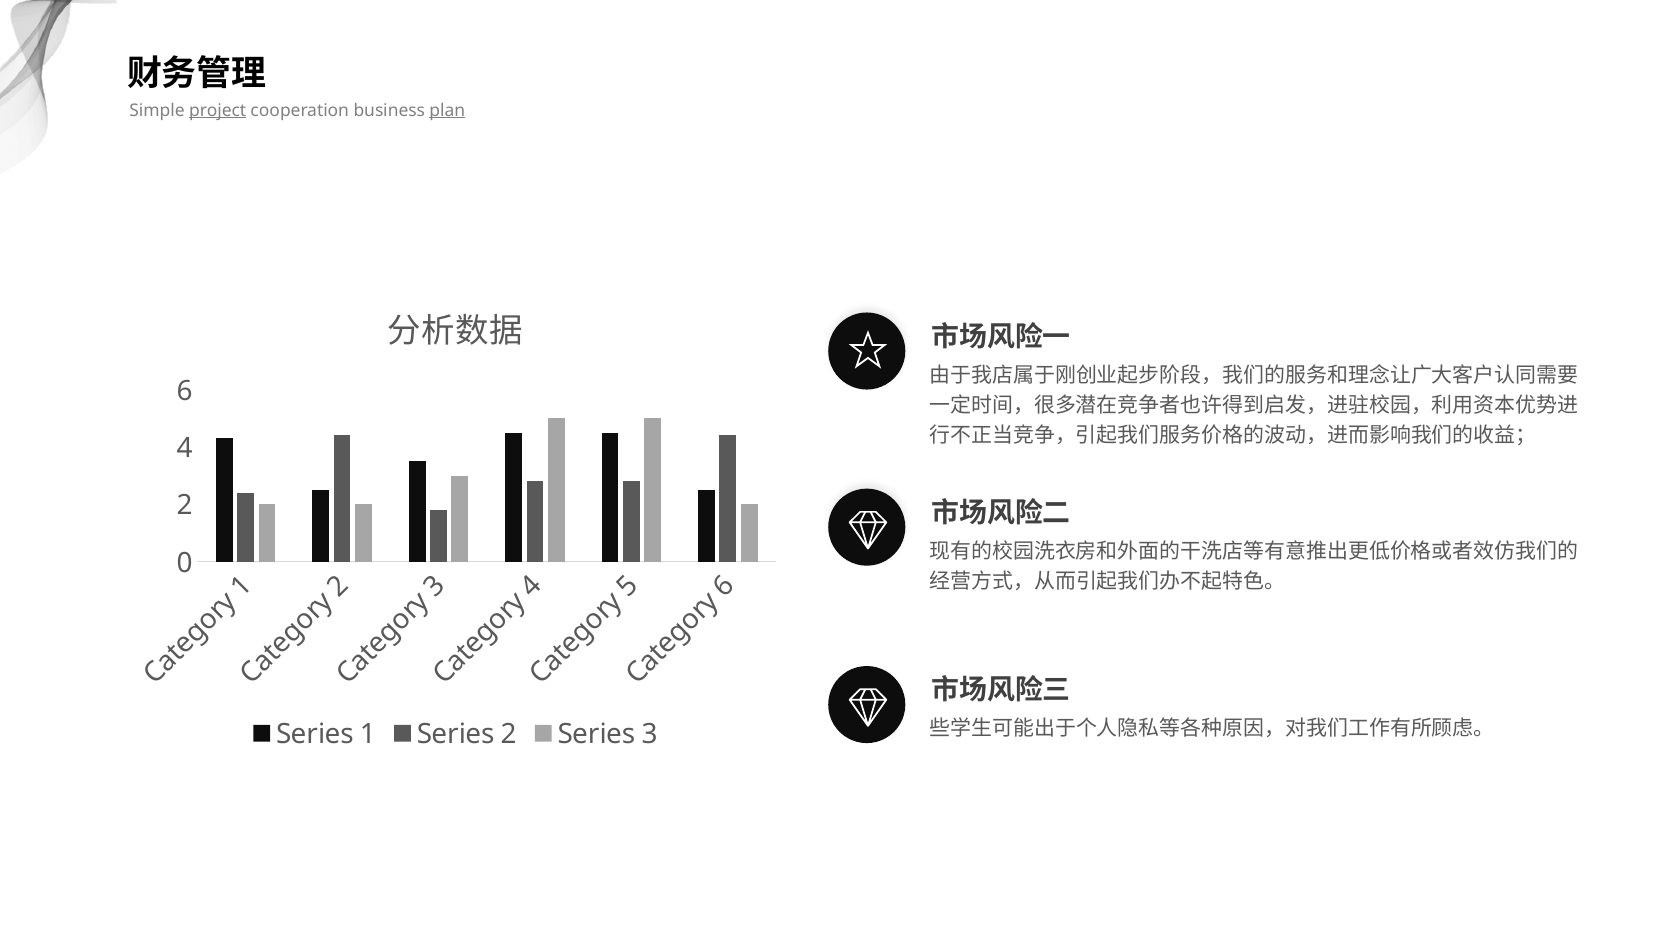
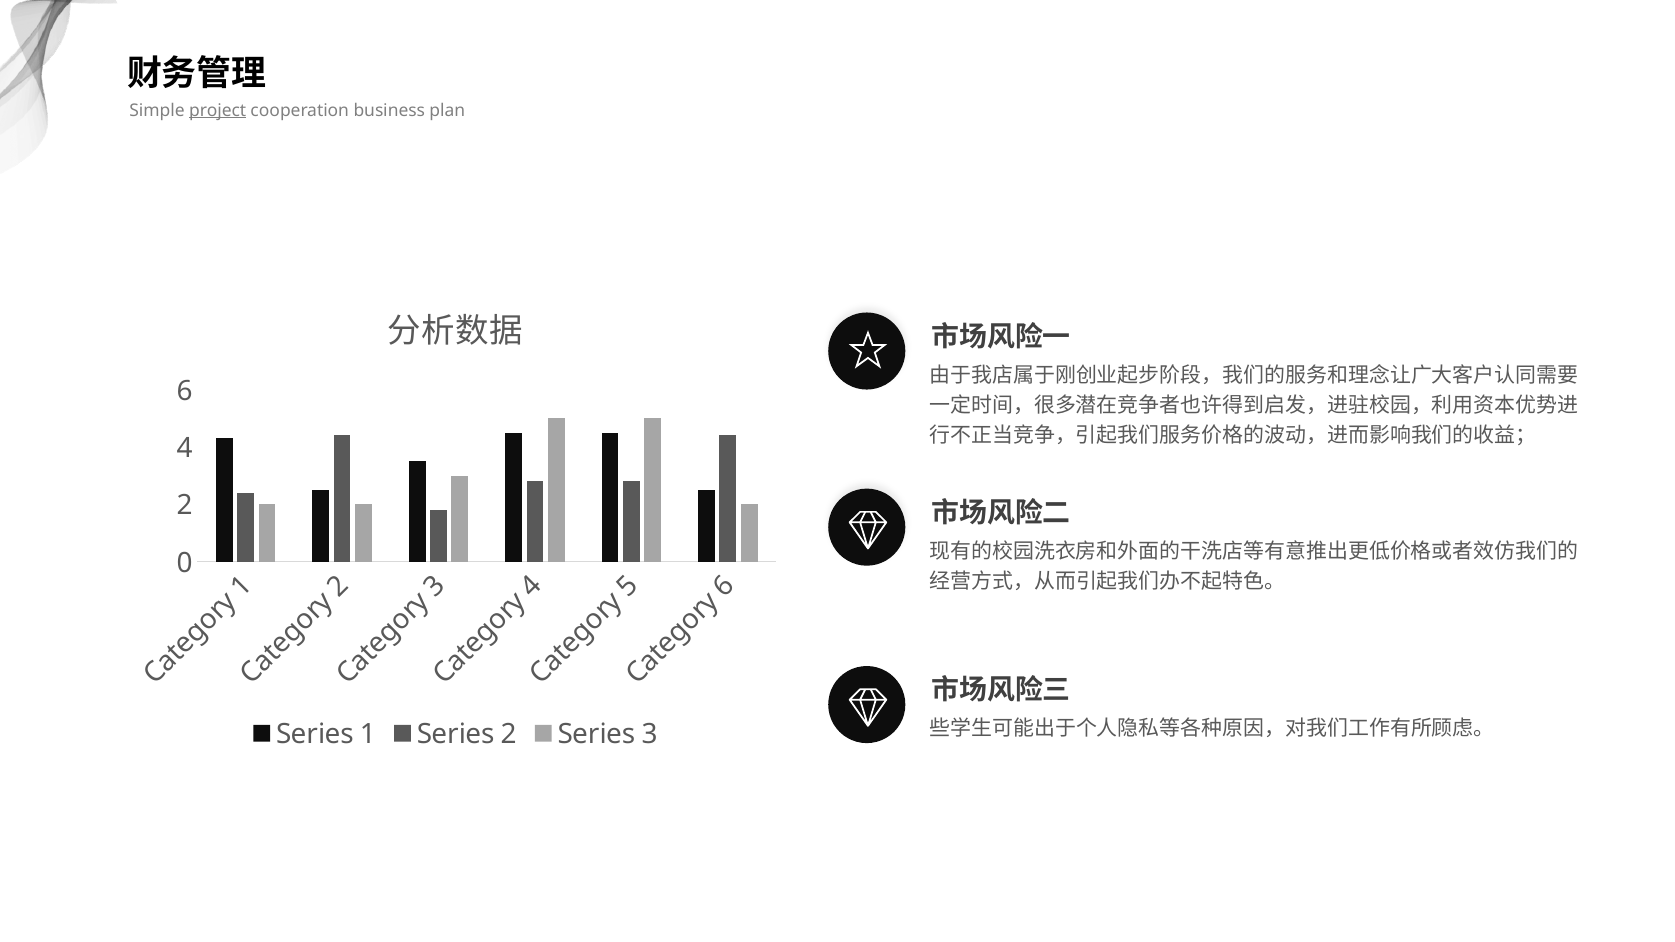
plan underline: present -> none (447, 110)
